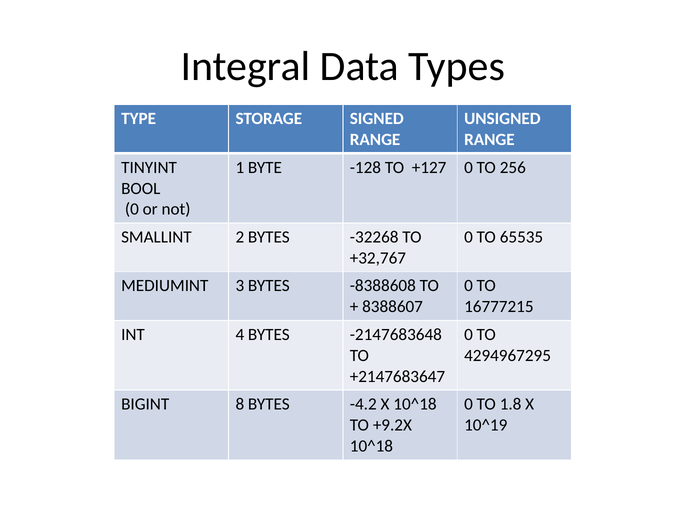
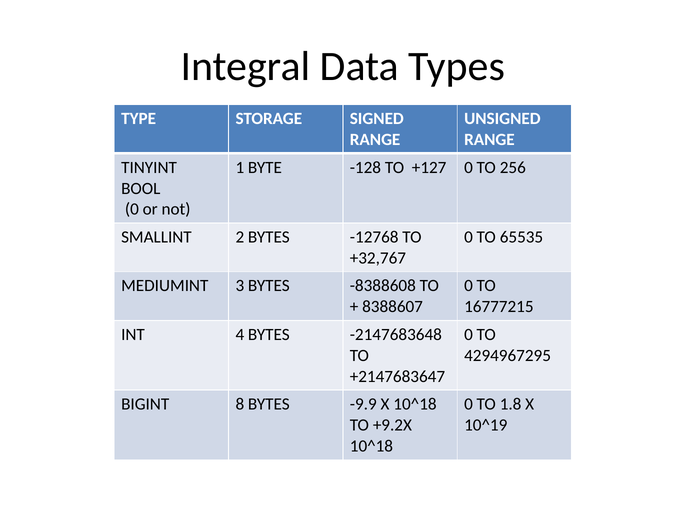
-32268: -32268 -> -12768 (374, 237)
-4.2: -4.2 -> -9.9 (363, 405)
